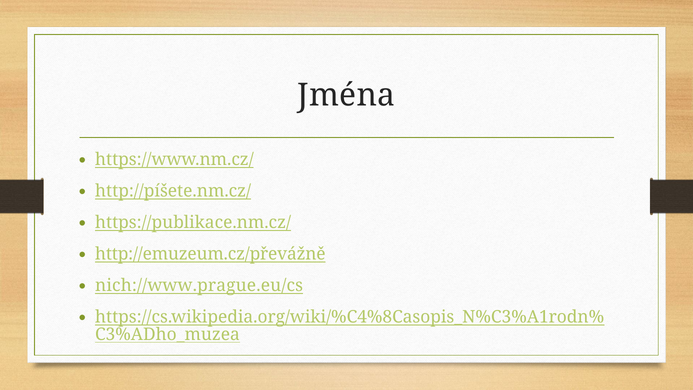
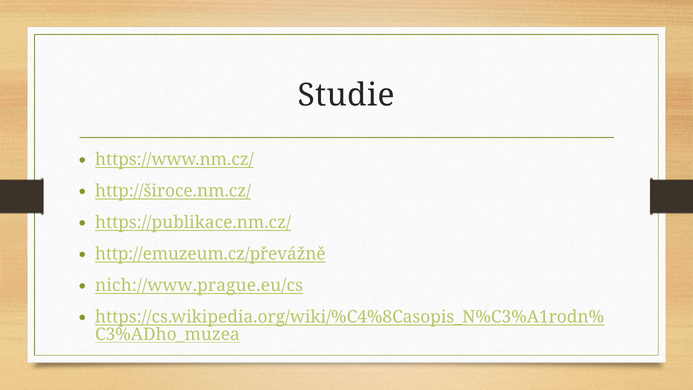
Jména: Jména -> Studie (346, 95)
http://píšete.nm.cz/: http://píšete.nm.cz/ -> http://široce.nm.cz/ (173, 191)
